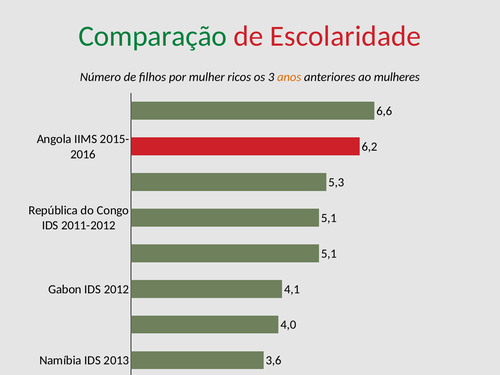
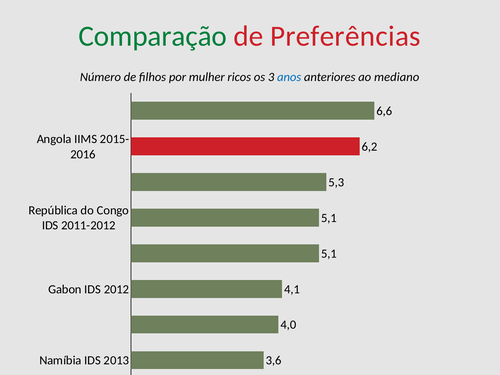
Escolaridade: Escolaridade -> Preferências (345, 36)
anos colour: orange -> blue (289, 77)
mulheres: mulheres -> mediano (397, 77)
